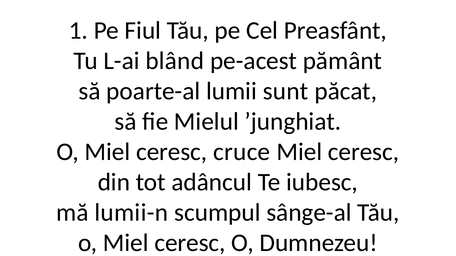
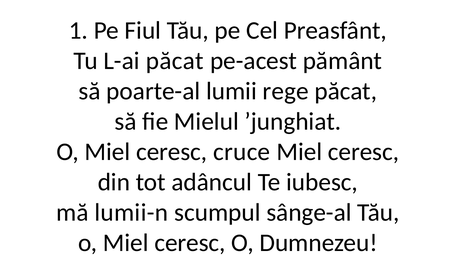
L-ai blând: blând -> păcat (175, 61)
sunt: sunt -> rege (286, 91)
